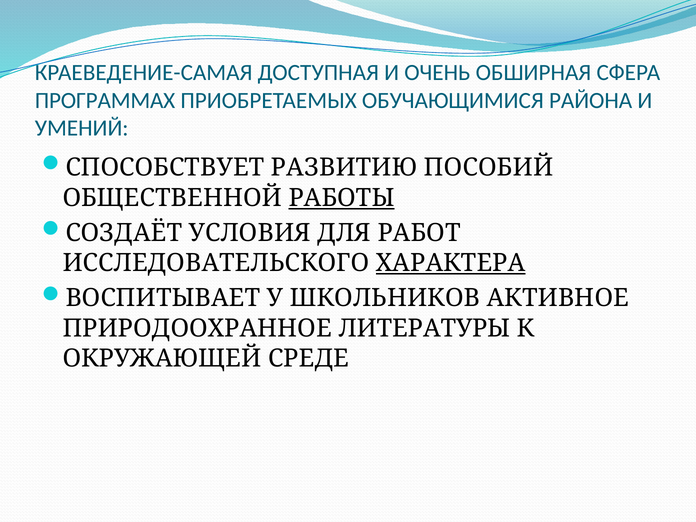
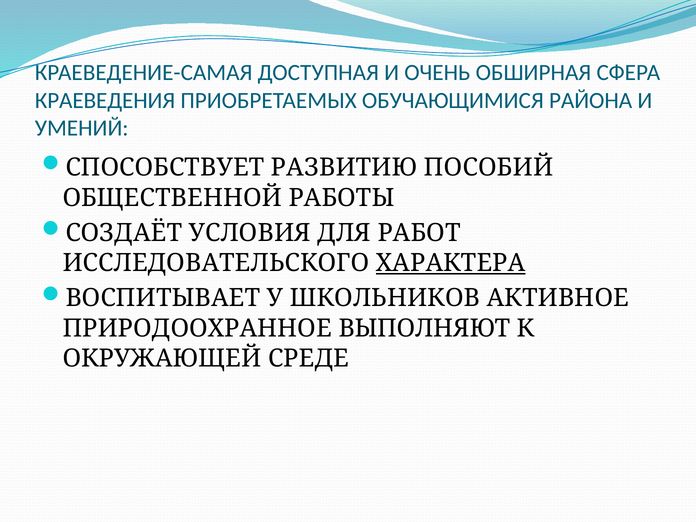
ПРОГРАММАХ: ПРОГРАММАХ -> КРАЕВЕДЕНИЯ (105, 100)
РАБОТЫ underline: present -> none (342, 198)
ЛИТЕРАТУРЫ: ЛИТЕРАТУРЫ -> ВЫПОЛНЯЮТ (425, 328)
